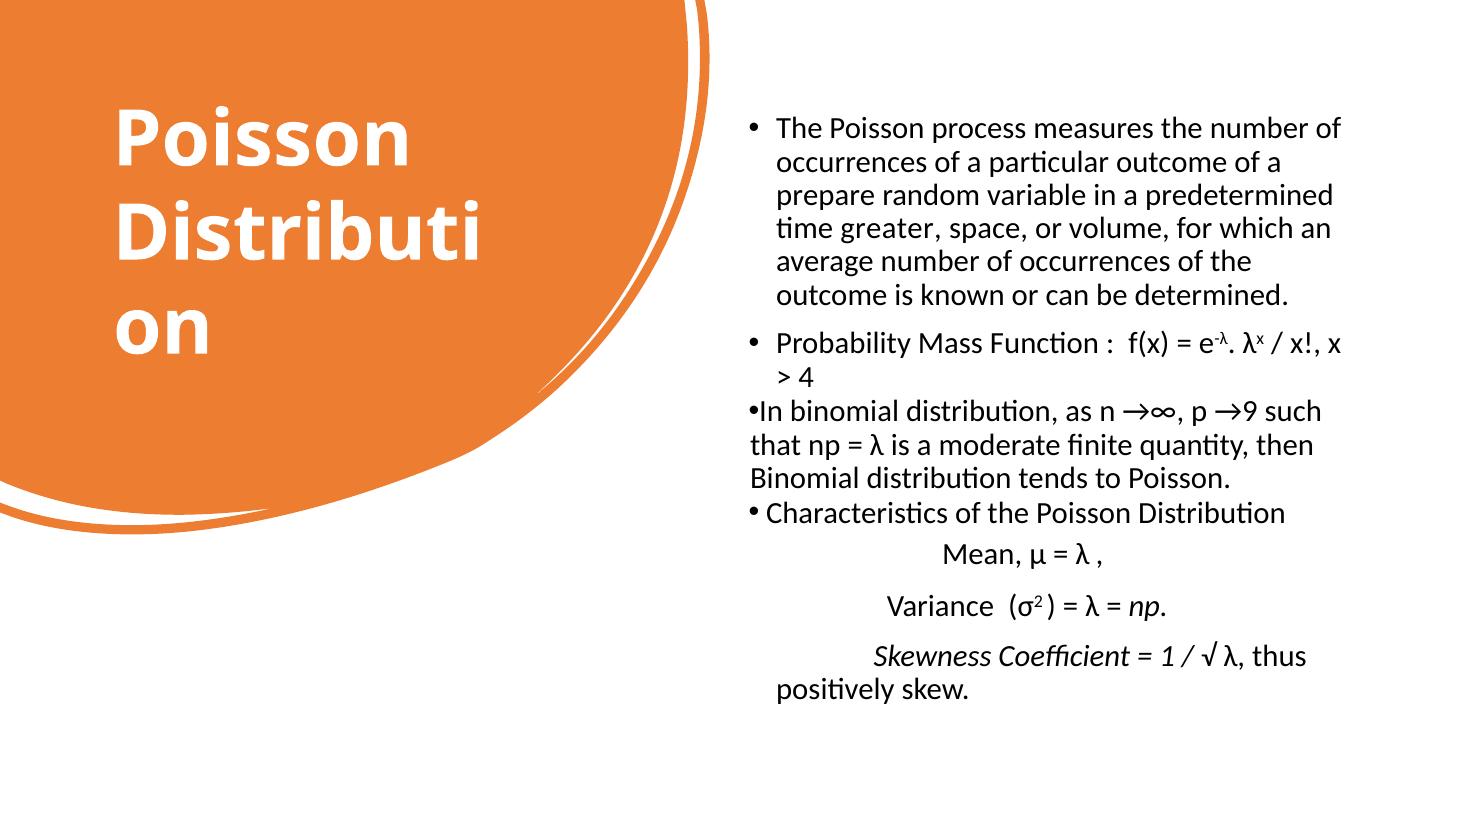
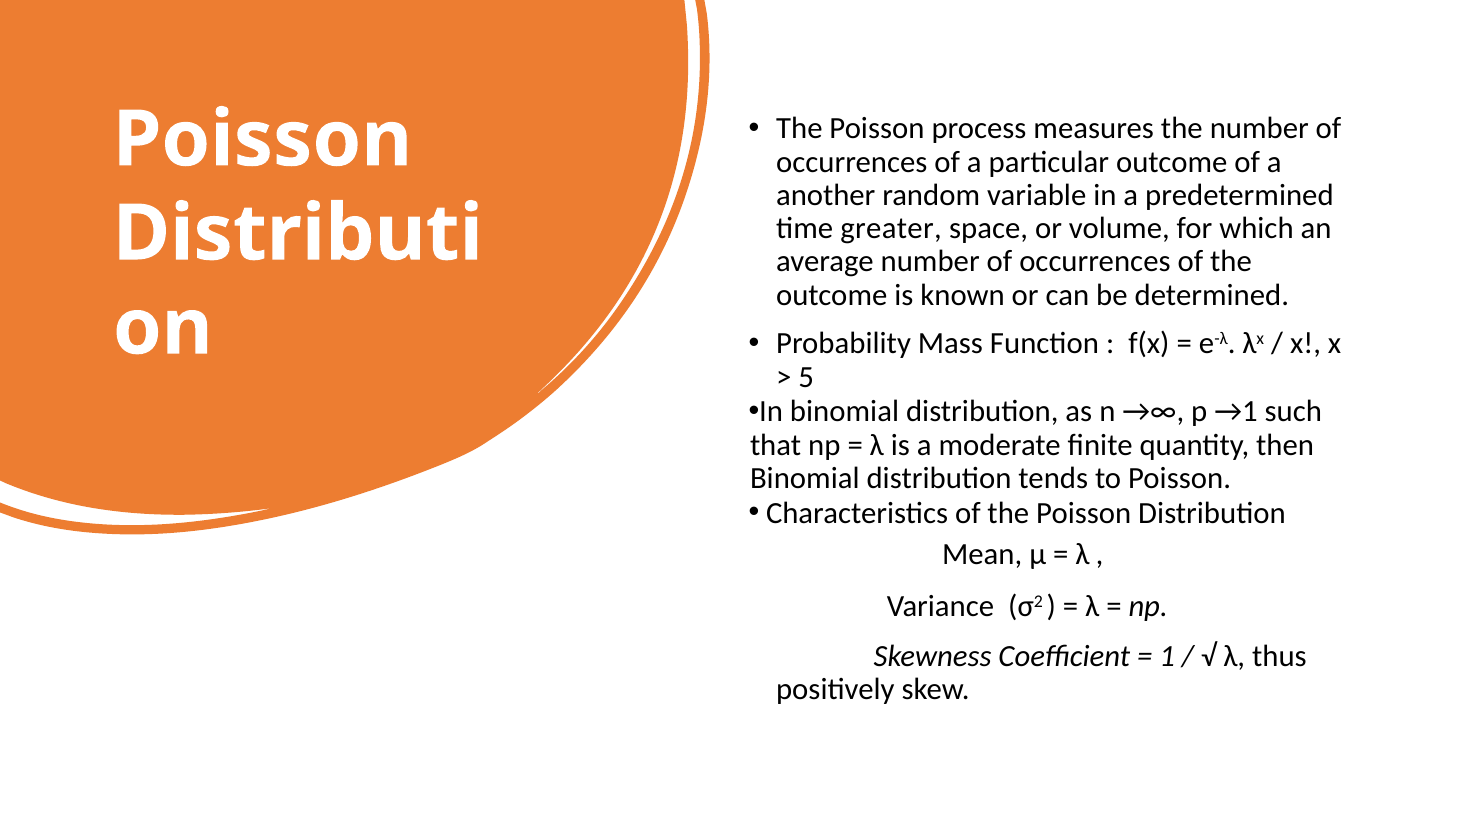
prepare: prepare -> another (826, 195)
4: 4 -> 5 (806, 377)
→9: →9 -> →1 (1236, 412)
